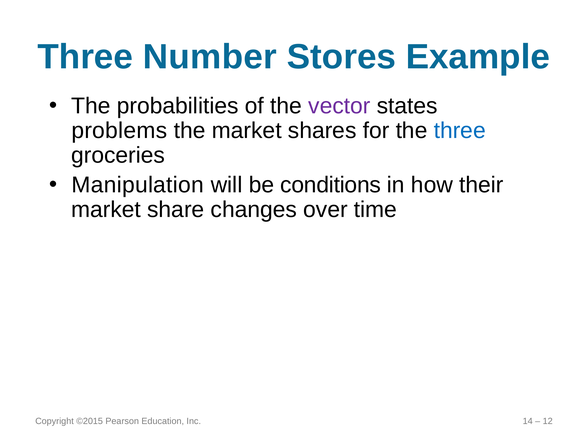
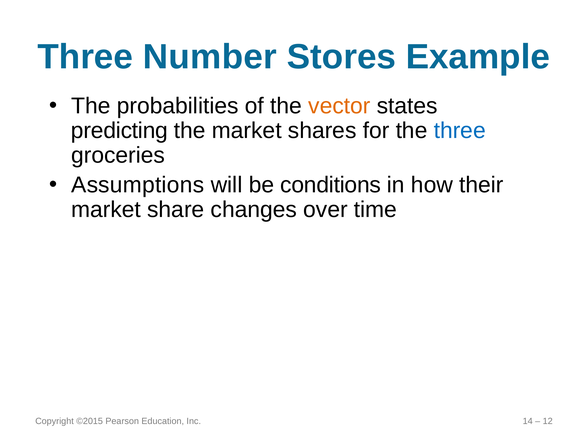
vector colour: purple -> orange (339, 106)
problems: problems -> predicting (120, 131)
Manipulation: Manipulation -> Assumptions (138, 185)
